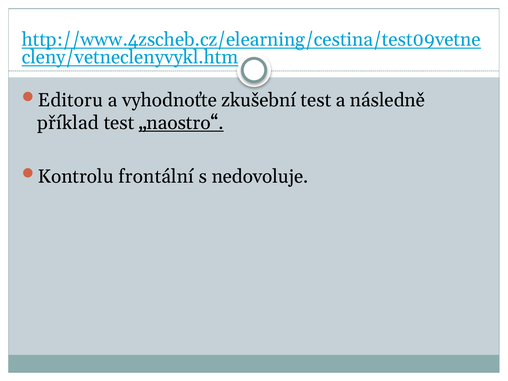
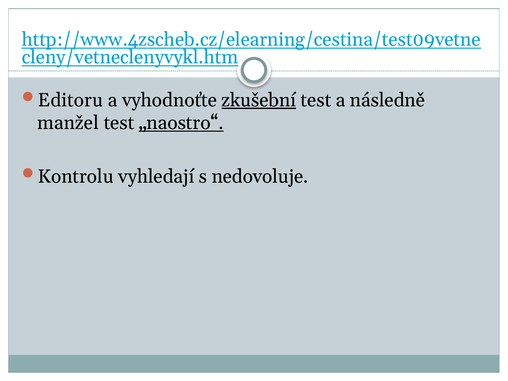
zkušební underline: none -> present (259, 100)
příklad: příklad -> manžel (68, 123)
frontální: frontální -> vyhledají (156, 176)
